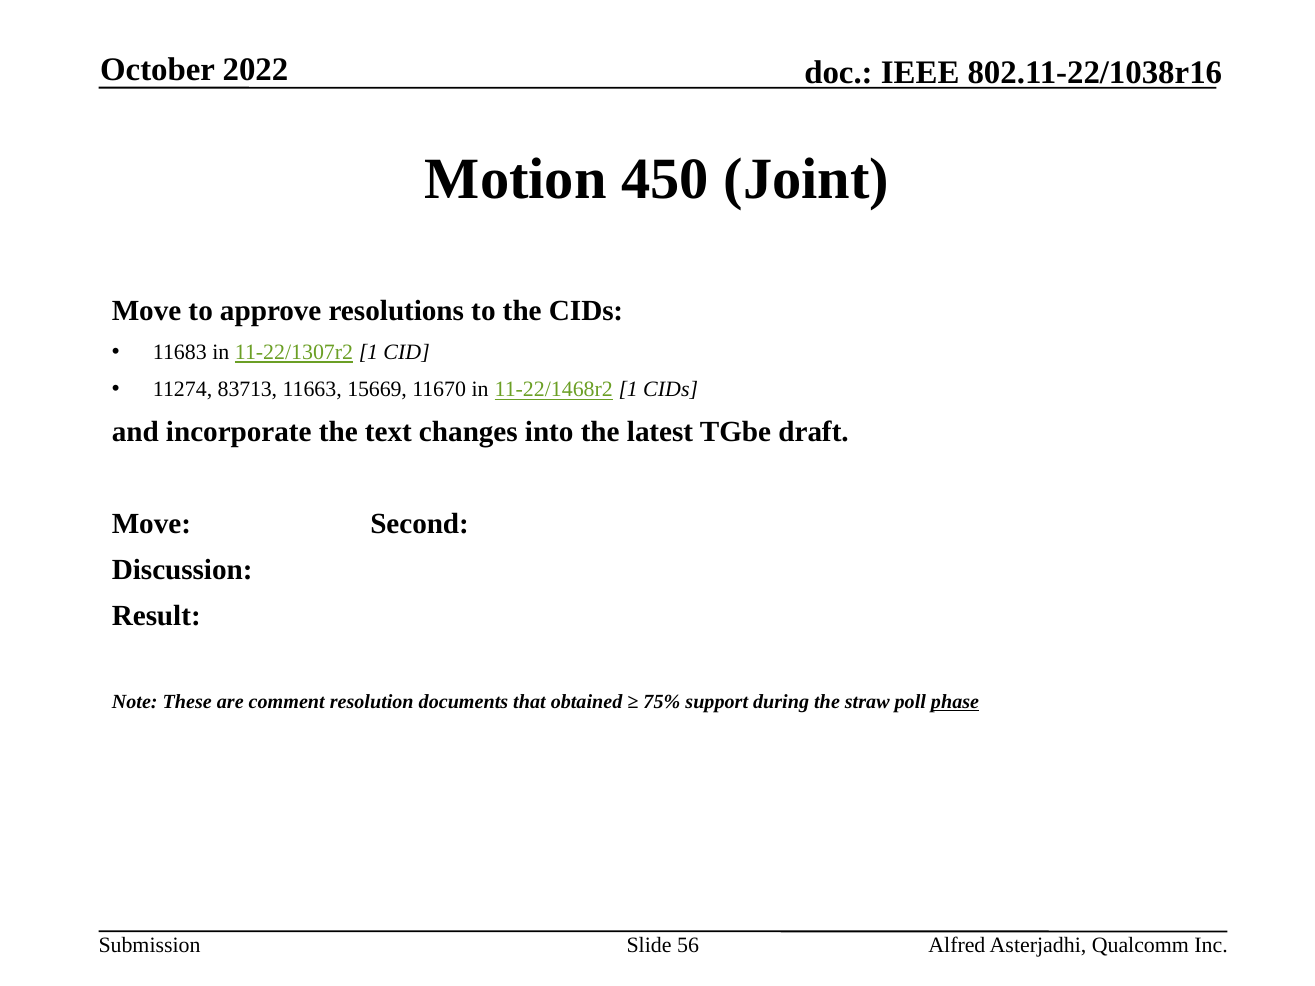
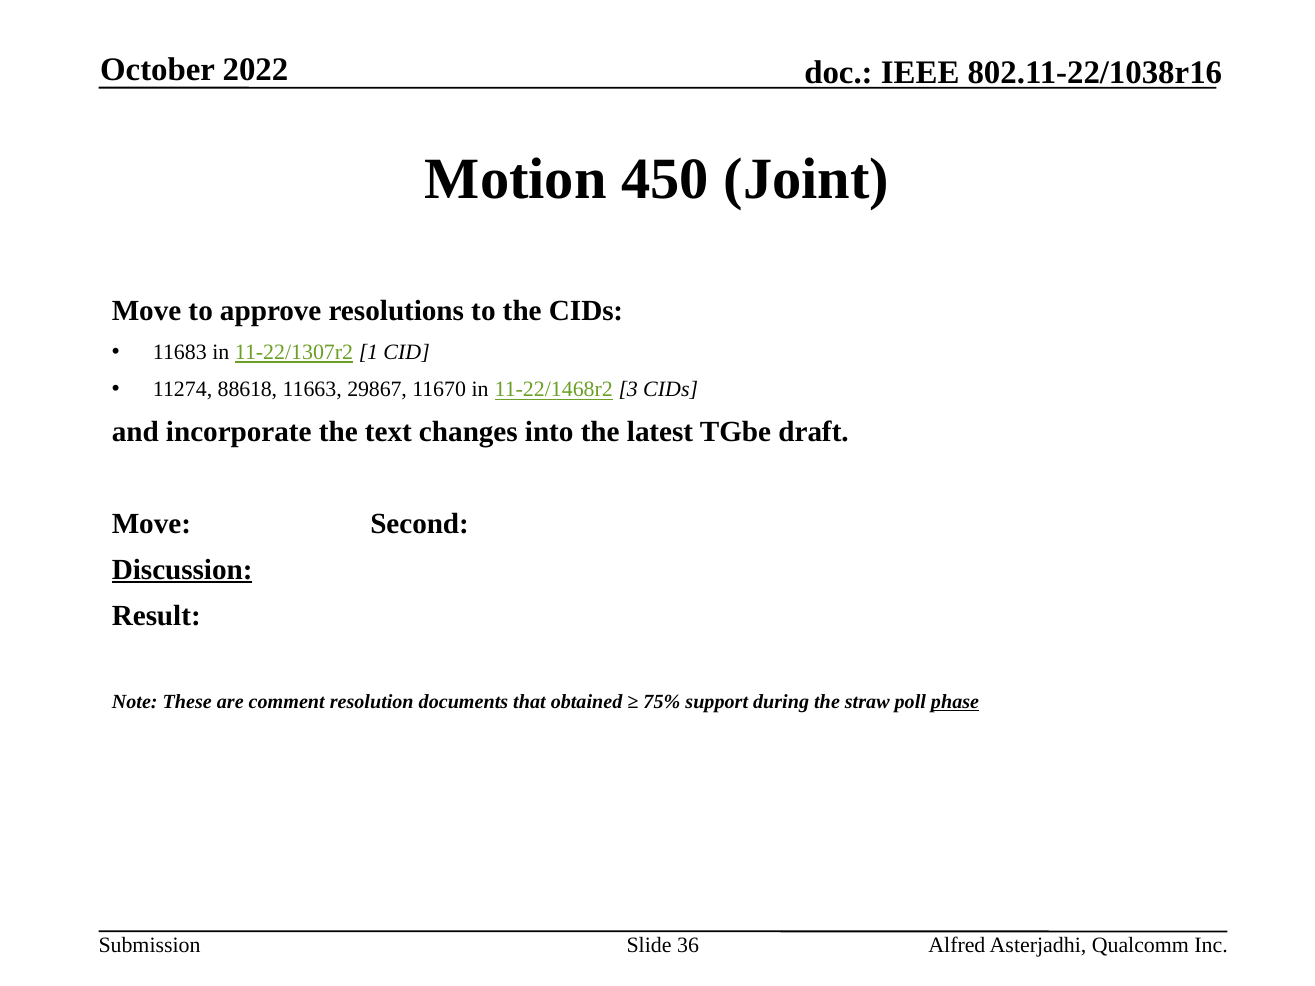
83713: 83713 -> 88618 (247, 389)
15669: 15669 -> 29867 (377, 389)
11-22/1468r2 1: 1 -> 3 (628, 389)
Discussion underline: none -> present (182, 570)
56: 56 -> 36 (688, 946)
